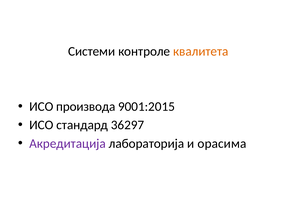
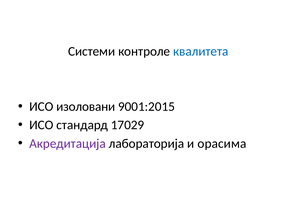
квалитета colour: orange -> blue (201, 51)
производа: производа -> изоловани (86, 107)
36297: 36297 -> 17029 (128, 125)
